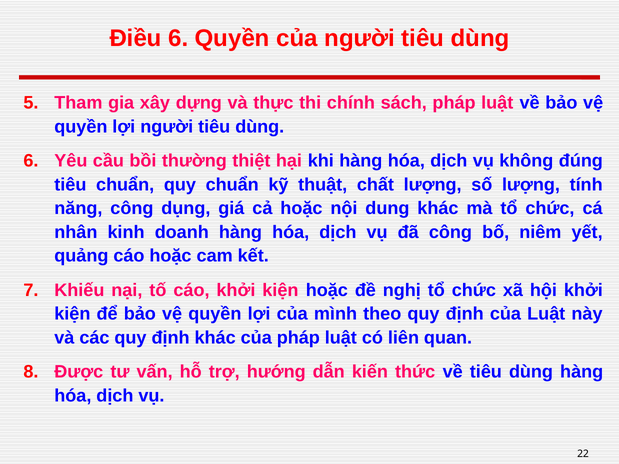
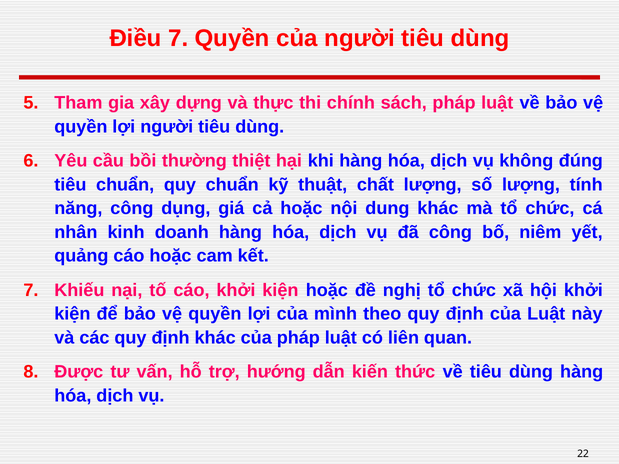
Điều 6: 6 -> 7 (178, 38)
